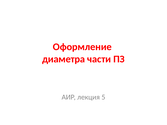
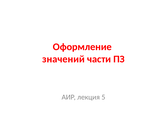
диаметра: диаметра -> значений (63, 59)
